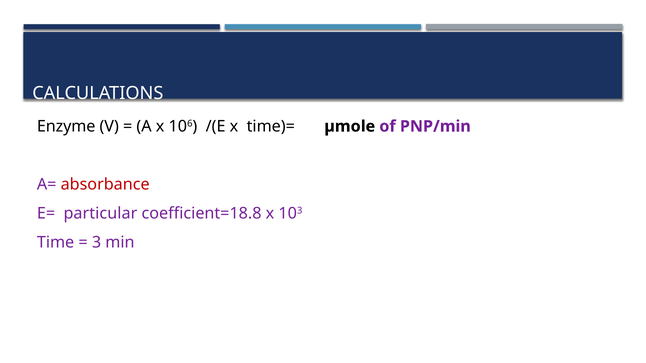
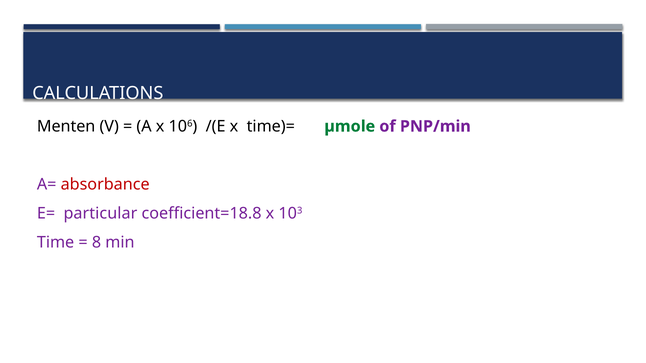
Enzyme: Enzyme -> Menten (66, 126)
µmole colour: black -> green (350, 126)
3: 3 -> 8 (97, 243)
